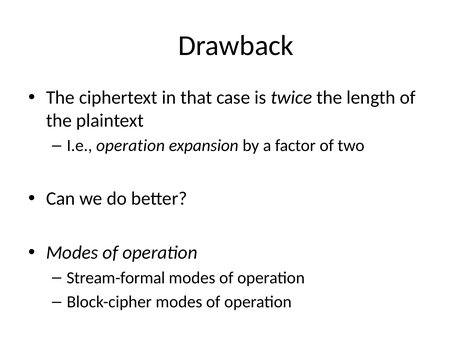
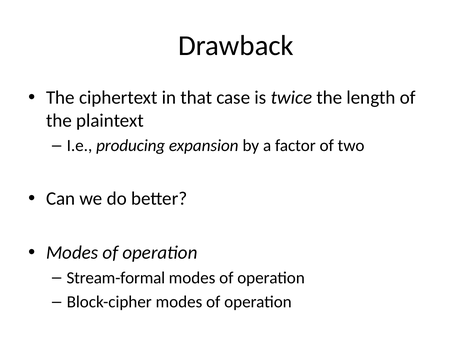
I.e operation: operation -> producing (131, 146)
